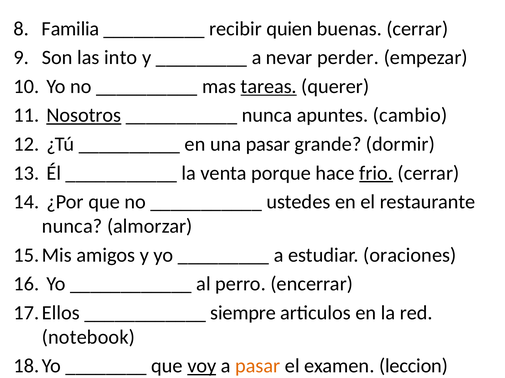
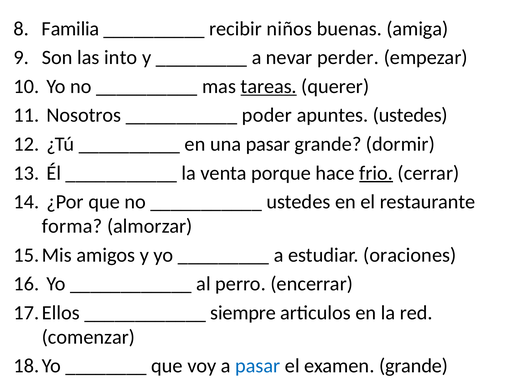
quien: quien -> niños (289, 29)
buenas cerrar: cerrar -> amiga (417, 29)
Nosotros underline: present -> none (84, 116)
nunca: nunca -> poder (267, 116)
apuntes cambio: cambio -> ustedes (410, 116)
nunca: nunca -> forma (72, 227)
notebook: notebook -> comenzar (88, 338)
voy underline: present -> none (202, 367)
pasar colour: orange -> blue (258, 367)
examen leccion: leccion -> grande (413, 367)
